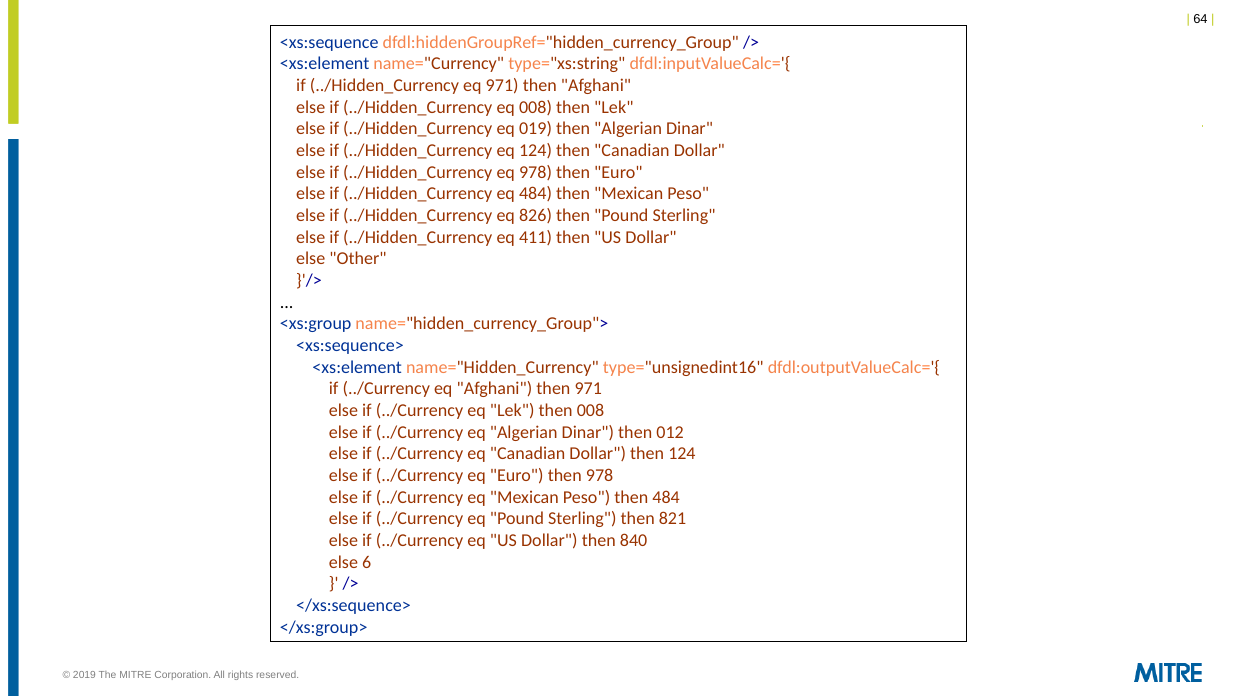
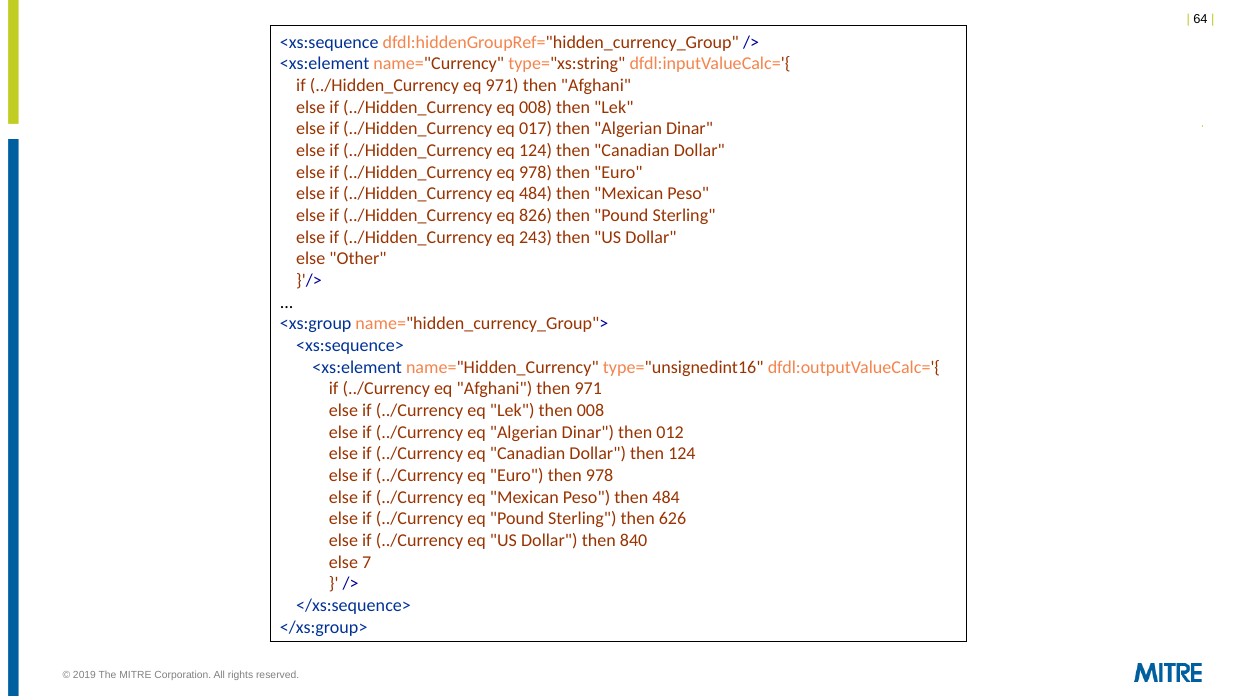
019: 019 -> 017 (536, 129)
411: 411 -> 243 (536, 237)
821: 821 -> 626 (673, 519)
6: 6 -> 7 (367, 562)
